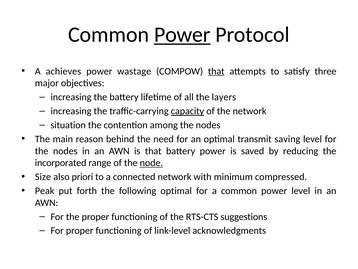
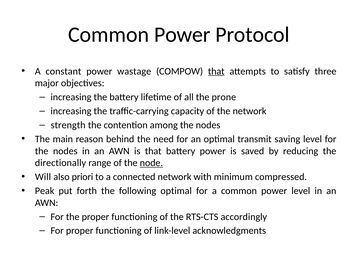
Power underline: present -> none (182, 35)
achieves: achieves -> constant (63, 71)
layers: layers -> prone (224, 97)
capacity underline: present -> none (188, 111)
situation: situation -> strength (68, 125)
incorporated: incorporated -> directionally (61, 163)
Size: Size -> Will (43, 177)
suggestions: suggestions -> accordingly (244, 216)
